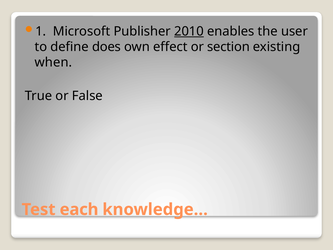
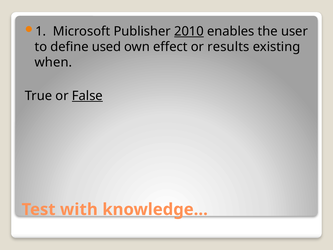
does: does -> used (106, 47)
section: section -> results (228, 47)
False underline: none -> present (87, 96)
each: each -> with (79, 209)
